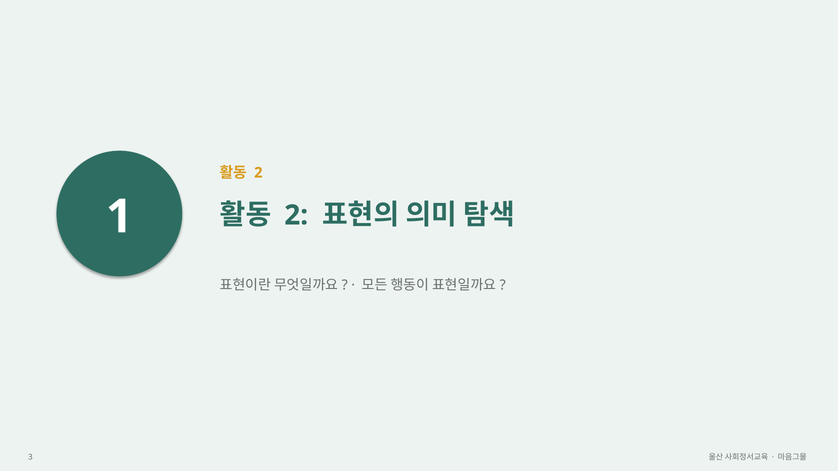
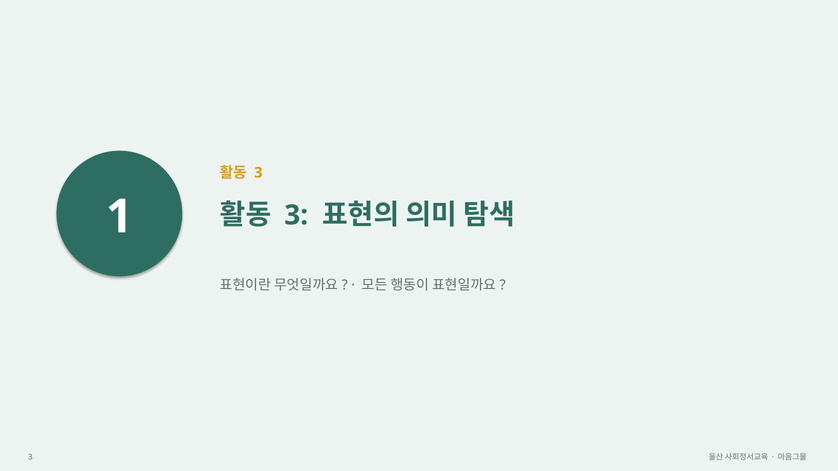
2: 2 -> 3 (258, 173)
2: 2 -> 3 (296, 215)
